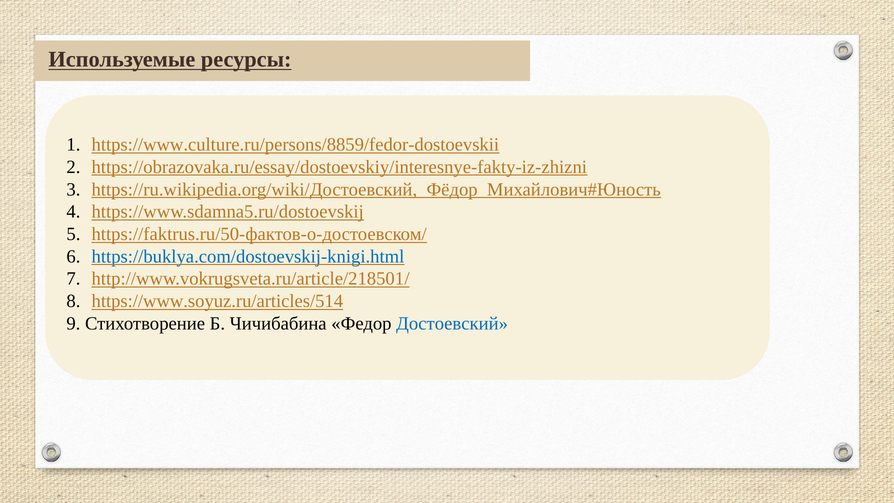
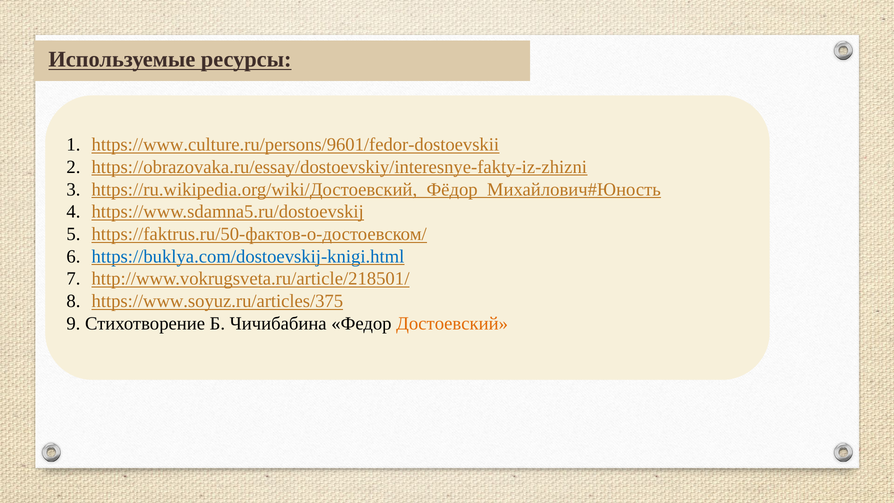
https://www.culture.ru/persons/8859/fedor-dostoevskii: https://www.culture.ru/persons/8859/fedor-dostoevskii -> https://www.culture.ru/persons/9601/fedor-dostoevskii (295, 145)
https://www.soyuz.ru/articles/514: https://www.soyuz.ru/articles/514 -> https://www.soyuz.ru/articles/375 (217, 301)
Достоевский colour: blue -> orange (452, 323)
